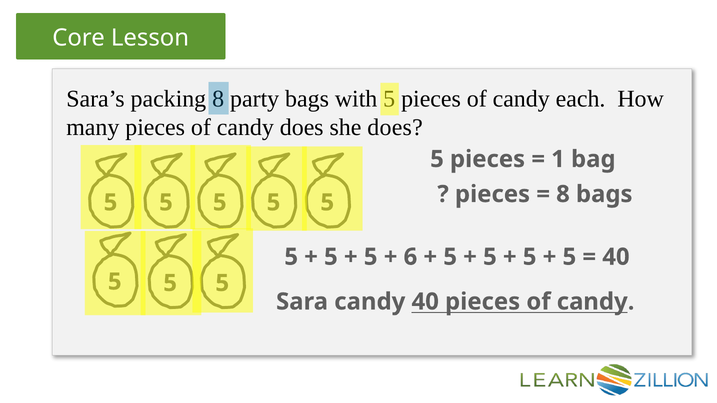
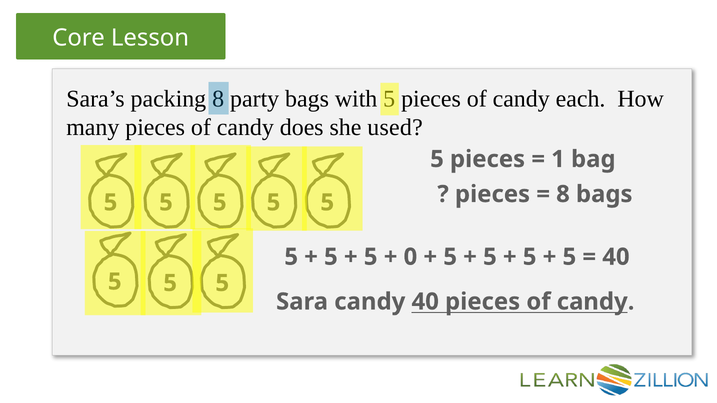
she does: does -> used (395, 128)
6: 6 -> 0 (410, 257)
